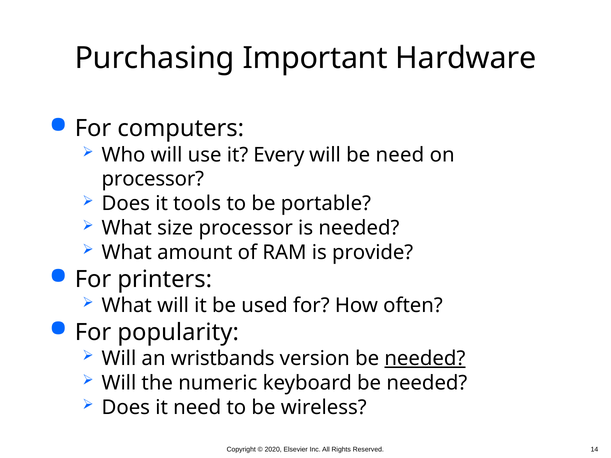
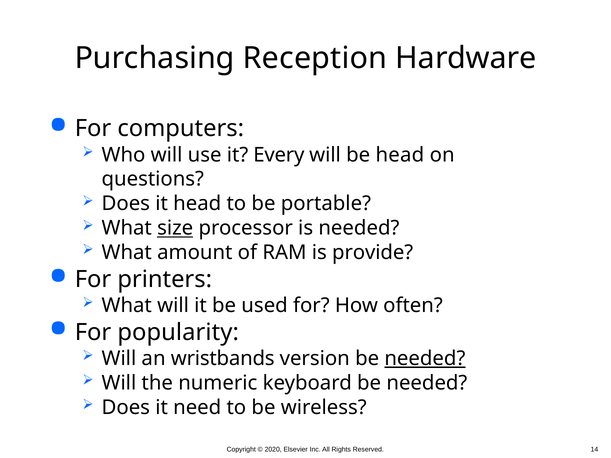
Important: Important -> Reception (315, 58)
be need: need -> head (400, 155)
processor: processor -> questions (153, 179)
it tools: tools -> head (197, 204)
size underline: none -> present (175, 228)
